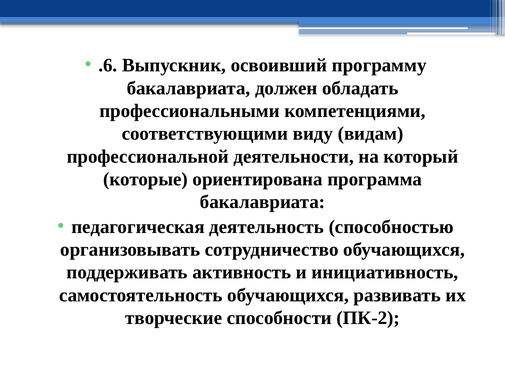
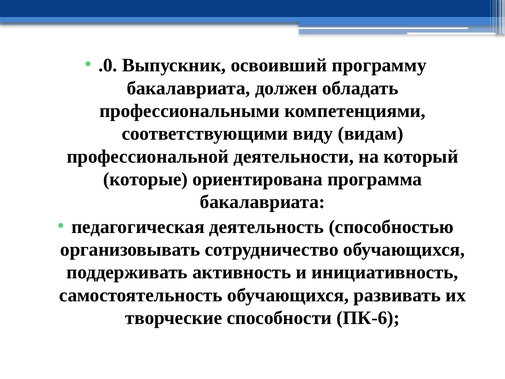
.6: .6 -> .0 (108, 65)
ПК-2: ПК-2 -> ПК-6 (368, 318)
